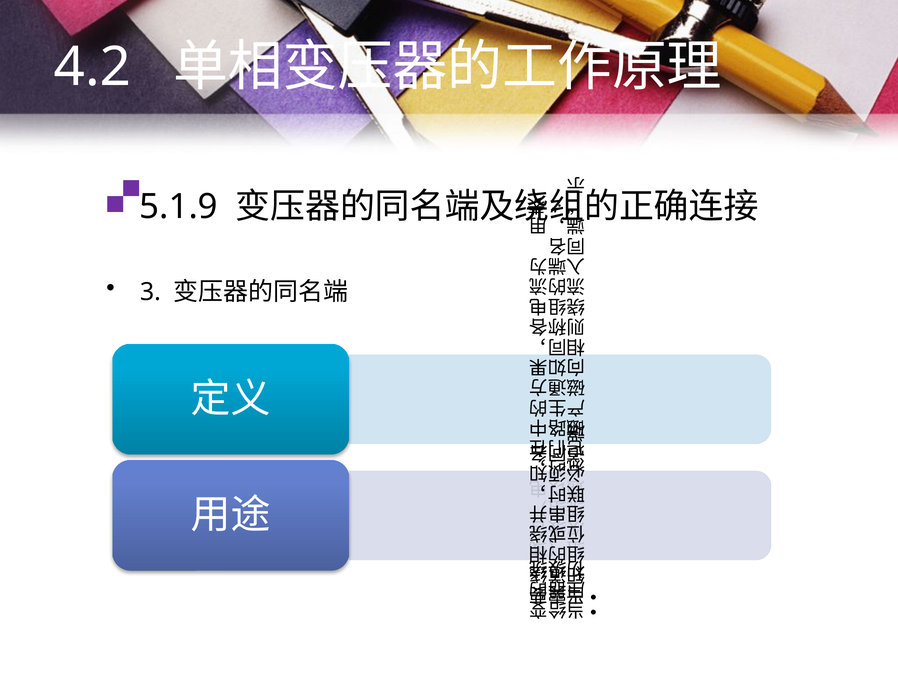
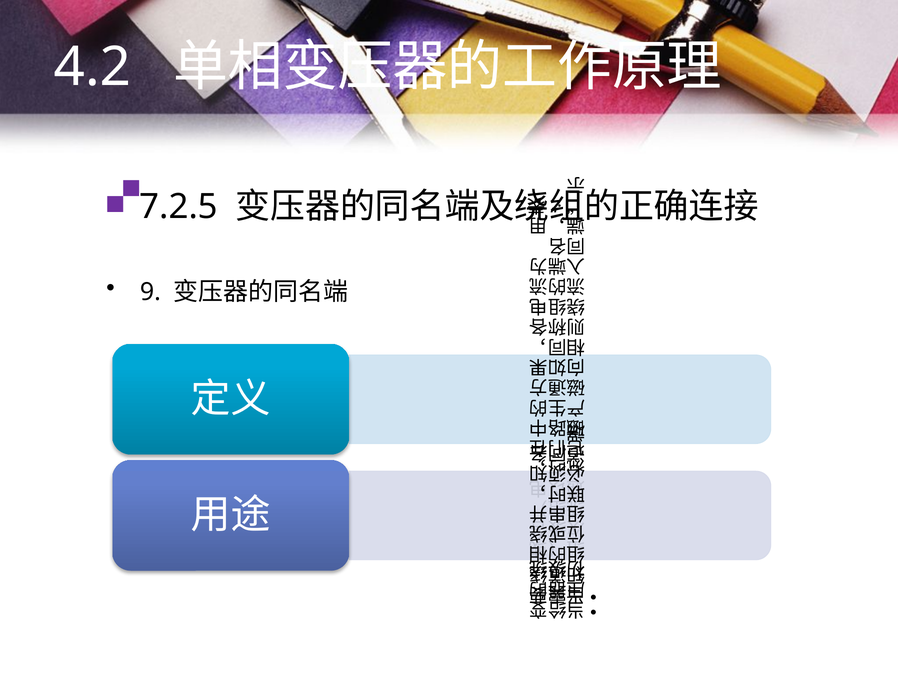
5.1.9: 5.1.9 -> 7.2.5 (179, 207)
3: 3 -> 9 (150, 292)
